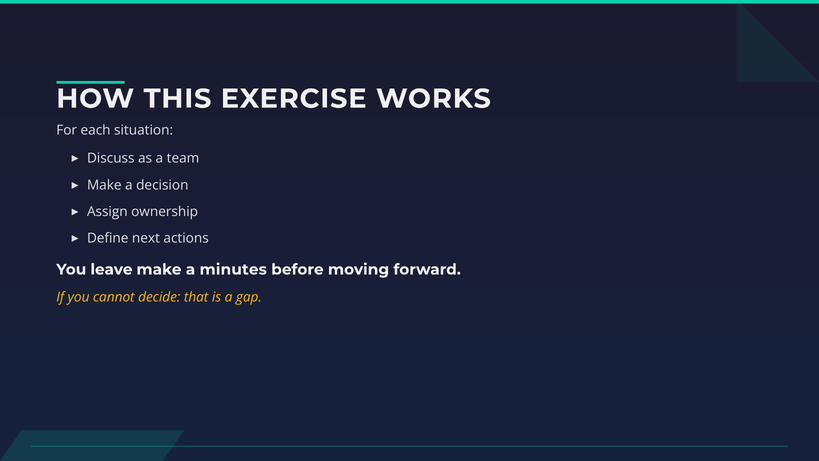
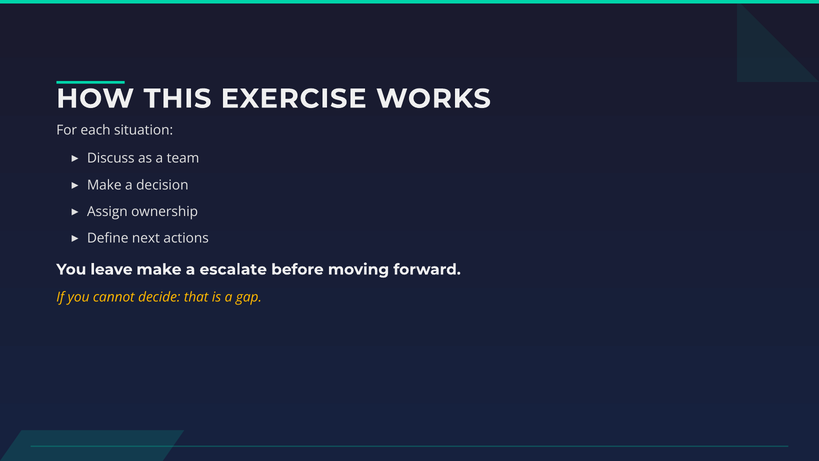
minutes: minutes -> escalate (233, 269)
